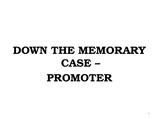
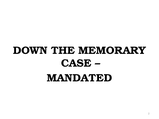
PROMOTER: PROMOTER -> MANDATED (79, 78)
